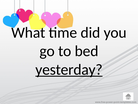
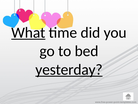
What underline: none -> present (28, 32)
